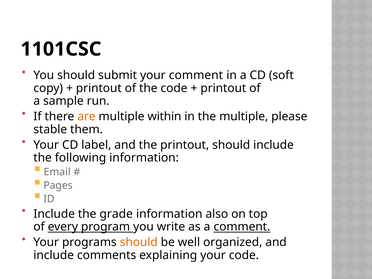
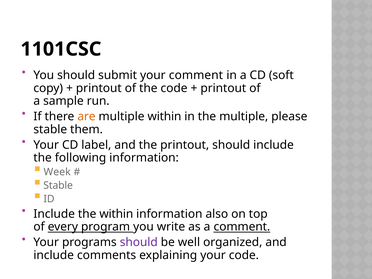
Email: Email -> Week (57, 172)
Pages: Pages -> Stable (58, 185)
the grade: grade -> within (116, 214)
should colour: orange -> purple (139, 242)
